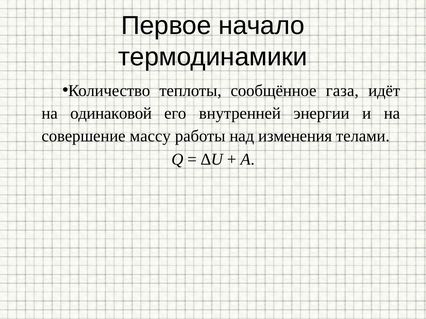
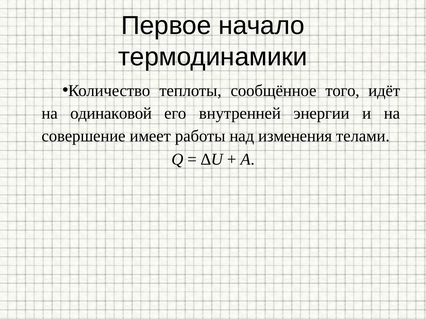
газа: газа -> того (342, 91)
массу: массу -> имеет (150, 136)
